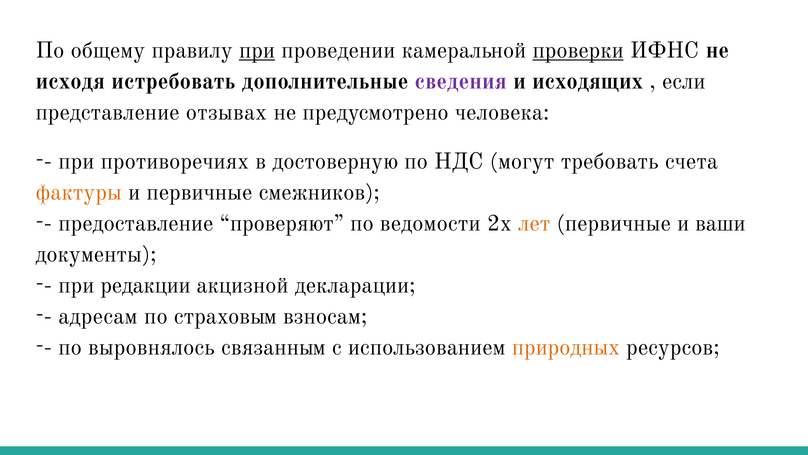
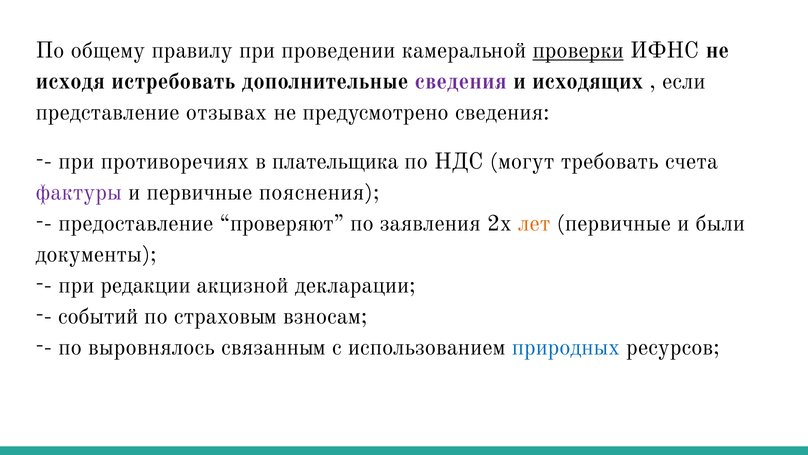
при underline: present -> none (257, 50)
предусмотрено человека: человека -> сведения (502, 112)
достоверную: достоверную -> плательщика (335, 161)
фактуры colour: orange -> purple (79, 192)
смежников: смежников -> пояснения (319, 192)
ведомости: ведомости -> заявления (430, 223)
ваши: ваши -> были (720, 223)
адресам: адресам -> событий (98, 316)
природных colour: orange -> blue (566, 347)
